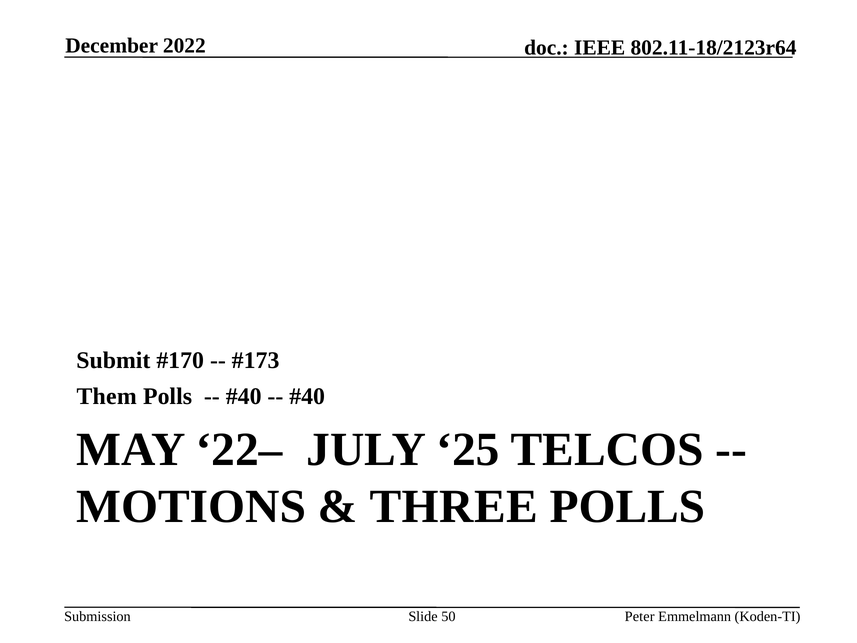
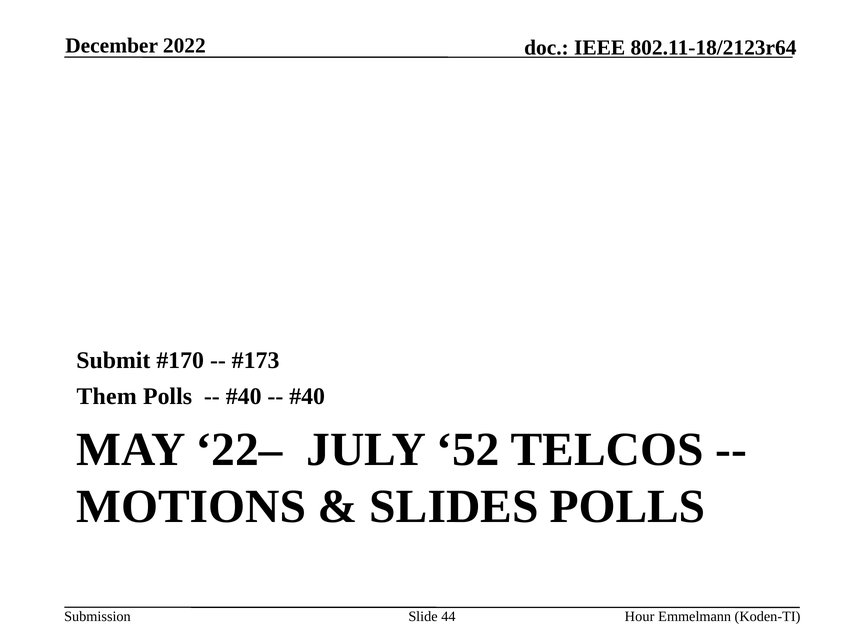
25: 25 -> 52 (468, 449)
THREE: THREE -> SLIDES (454, 506)
50: 50 -> 44 (448, 616)
Peter: Peter -> Hour (640, 616)
